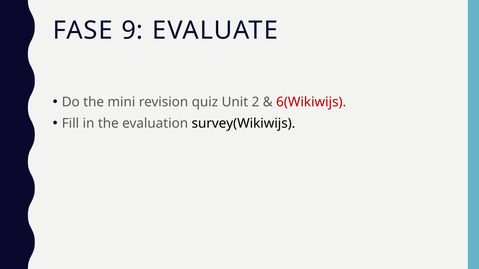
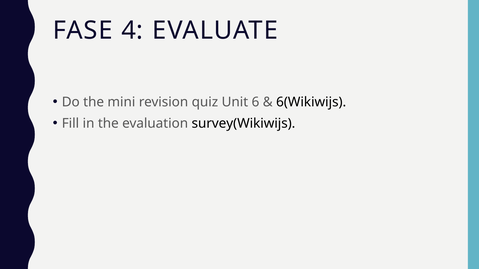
9: 9 -> 4 (132, 30)
2: 2 -> 6 (255, 102)
6(Wikiwijs colour: red -> black (311, 102)
